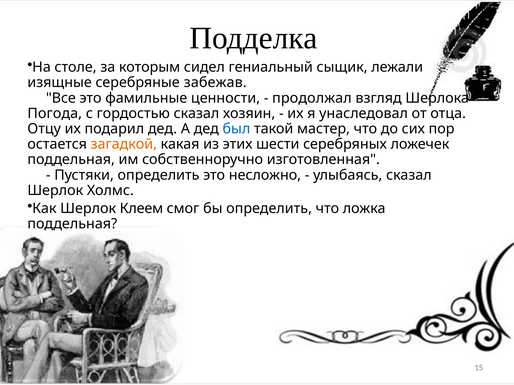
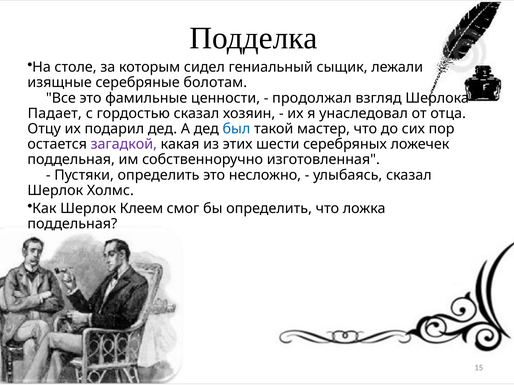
забежав: забежав -> болотам (215, 83)
Погода: Погода -> Падает (55, 114)
загадкой colour: orange -> purple (124, 144)
